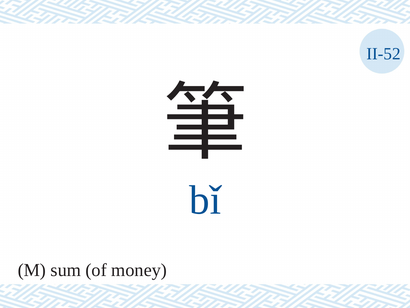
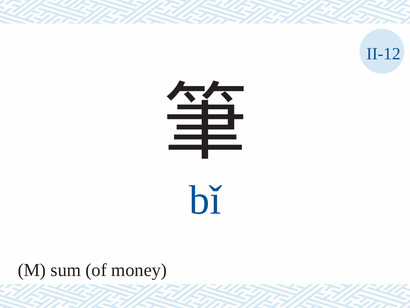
II-52: II-52 -> II-12 (384, 54)
